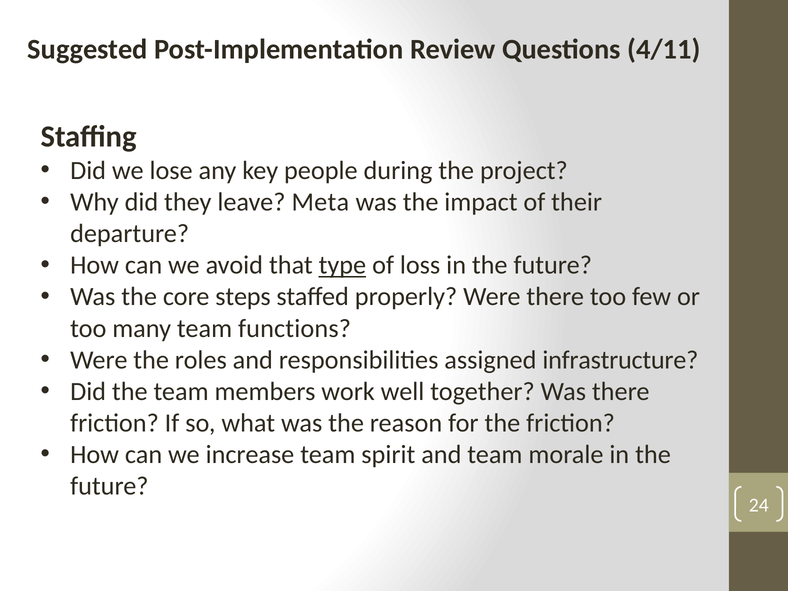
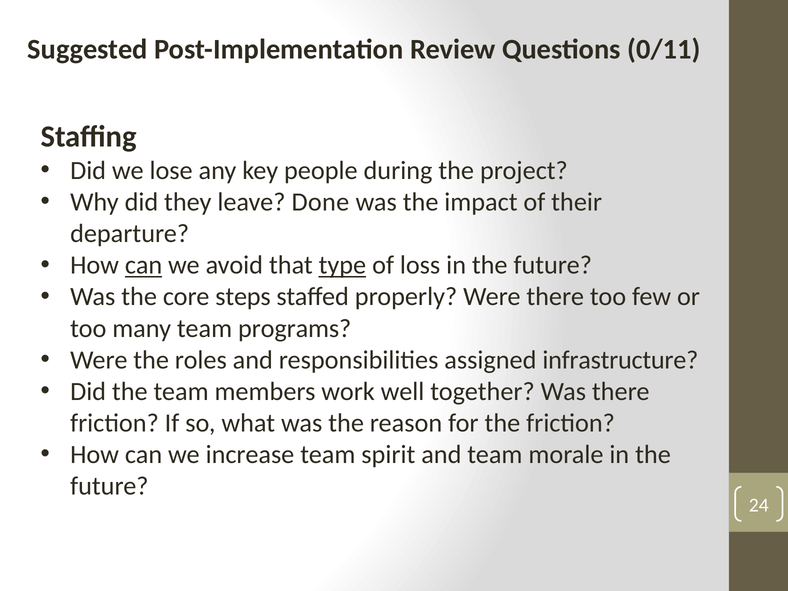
4/11: 4/11 -> 0/11 (664, 49)
Meta: Meta -> Done (320, 202)
can underline: none -> present (144, 265)
functions: functions -> programs (295, 328)
